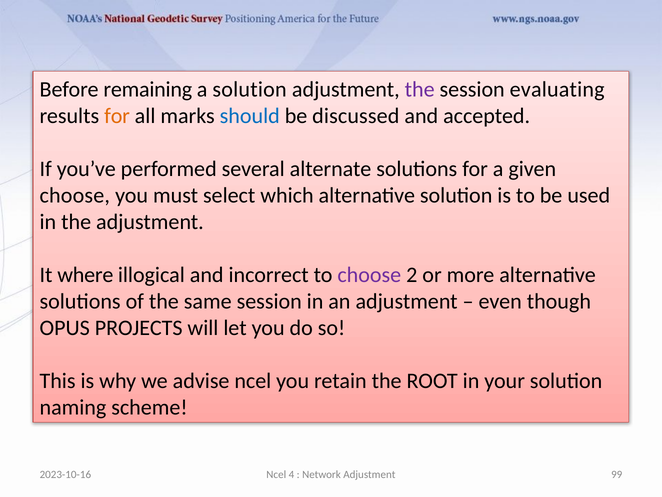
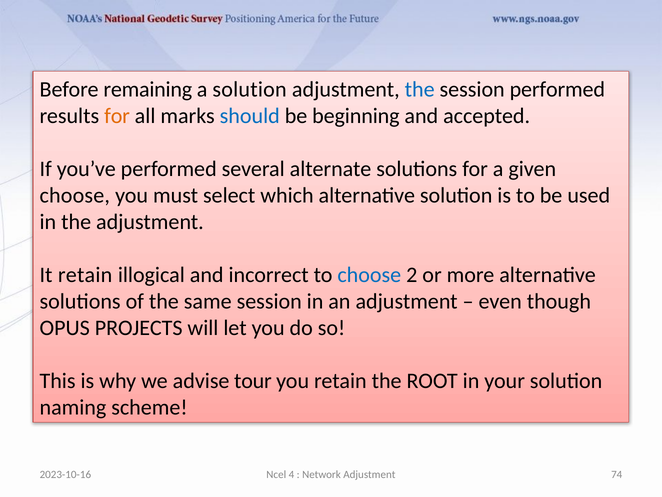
the colour: purple -> blue (420, 89)
session evaluating: evaluating -> performed (557, 89)
discussed: discussed -> beginning (356, 116)
It where: where -> retain (85, 274)
choose colour: purple -> blue (369, 274)
advise ncel: ncel -> tour (253, 380)
99: 99 -> 74 (617, 474)
